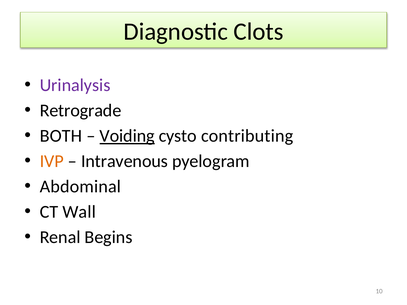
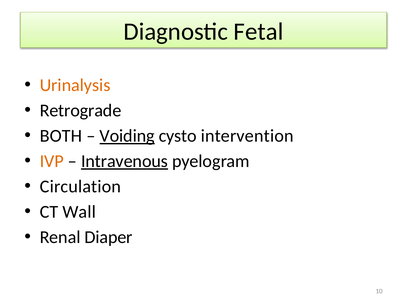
Clots: Clots -> Fetal (258, 32)
Urinalysis colour: purple -> orange (75, 85)
contributing: contributing -> intervention (247, 136)
Intravenous underline: none -> present (125, 161)
Abdominal: Abdominal -> Circulation (80, 187)
Begins: Begins -> Diaper (109, 237)
